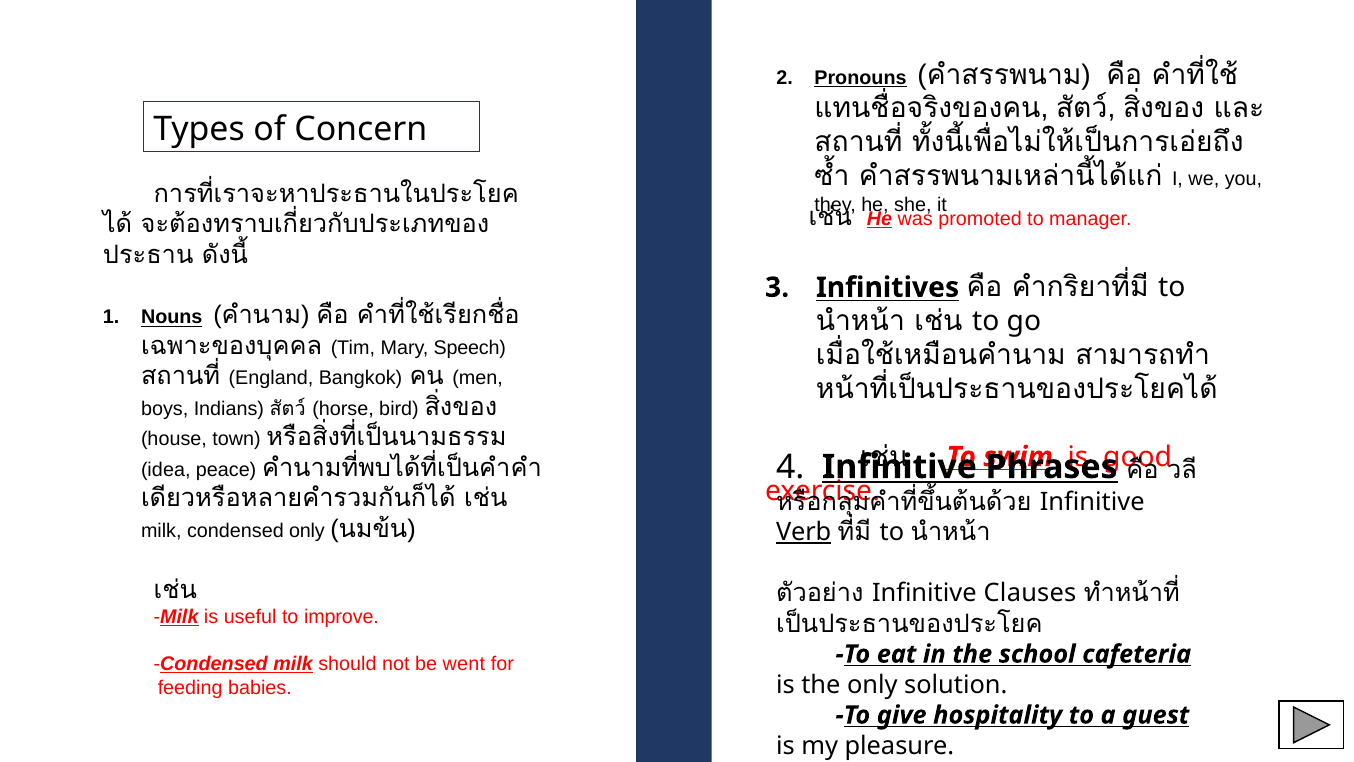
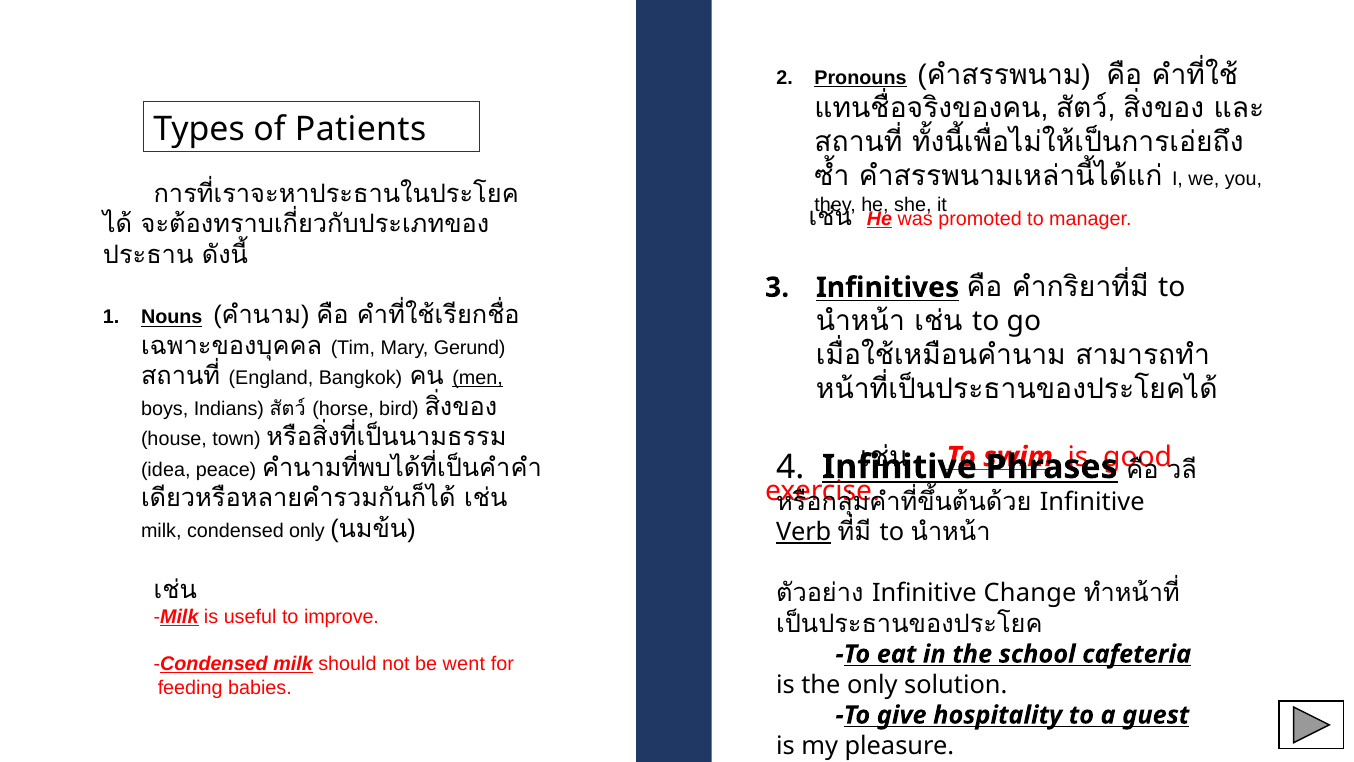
Concern: Concern -> Patients (361, 129)
Speech: Speech -> Gerund (470, 348)
men underline: none -> present (478, 378)
Clauses: Clauses -> Change (1030, 593)
